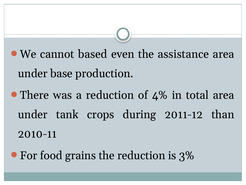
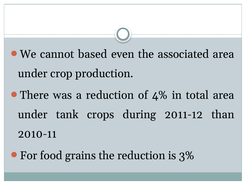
assistance: assistance -> associated (183, 54)
base: base -> crop (61, 73)
